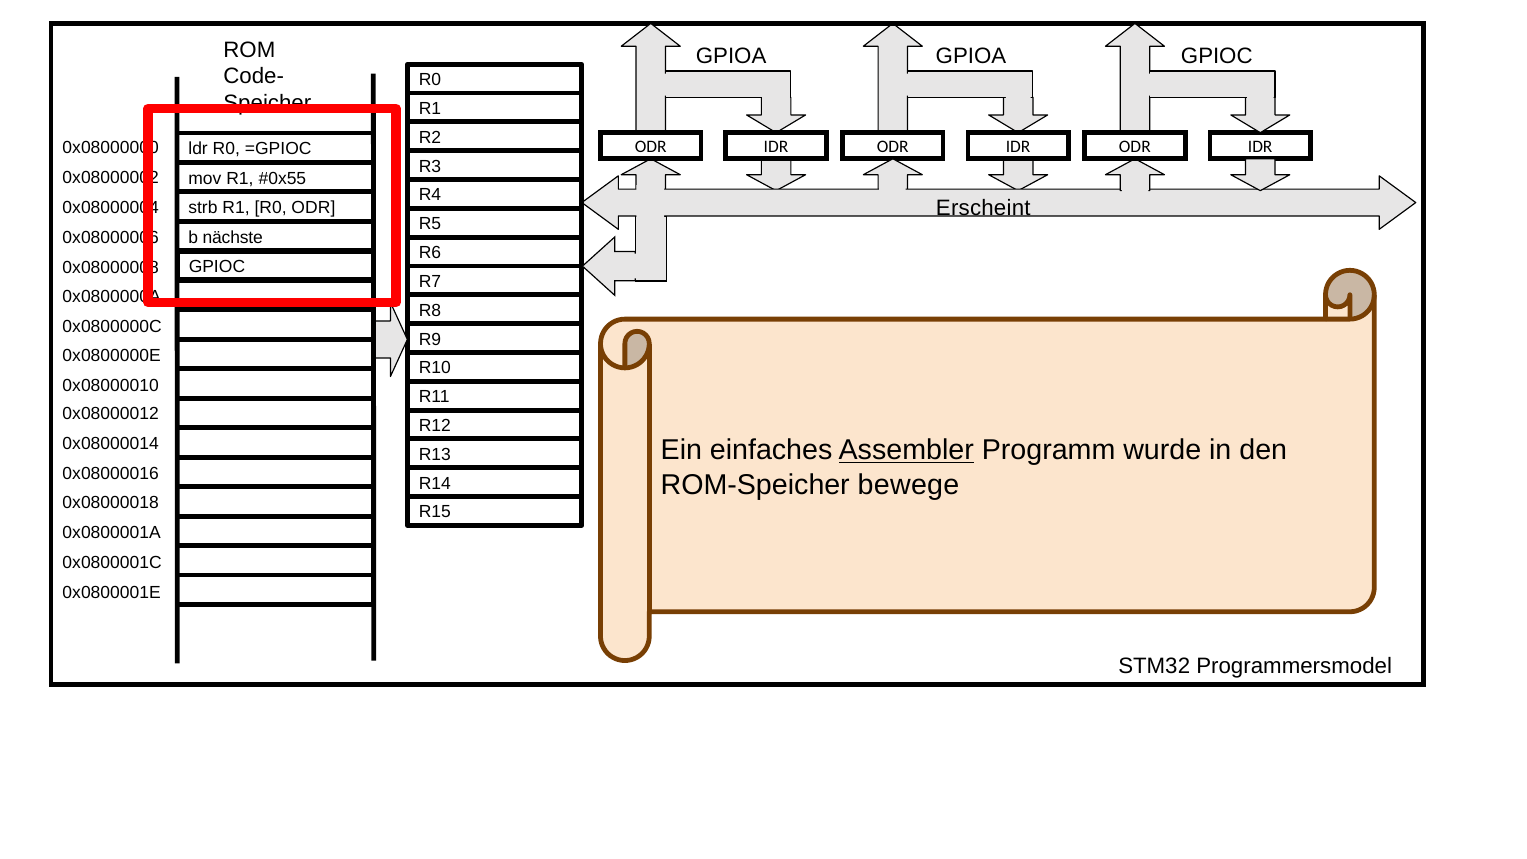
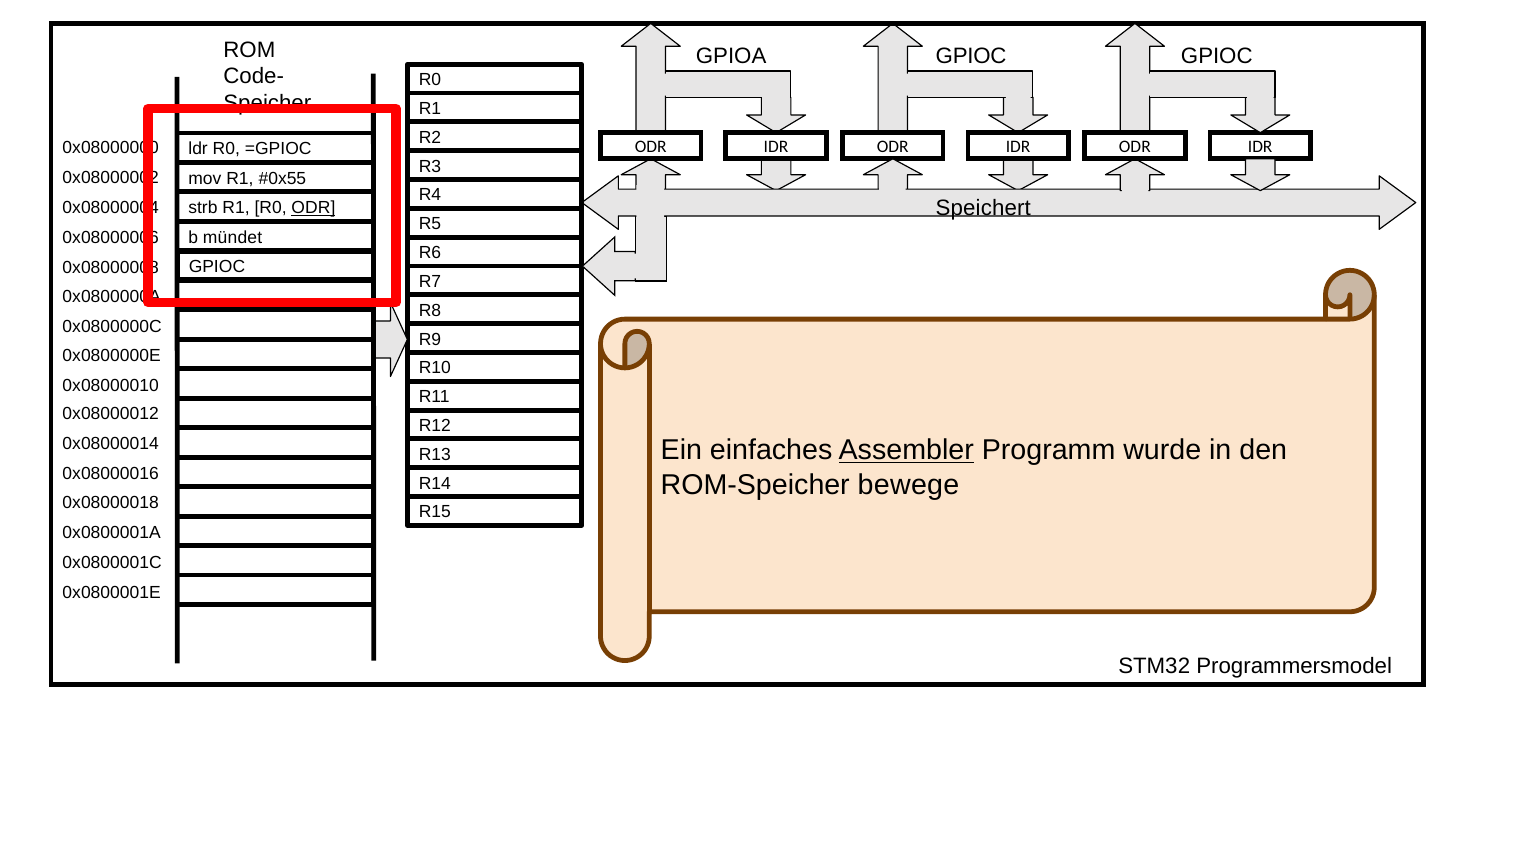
GPIOA: GPIOA -> GPIOC (971, 56)
Erscheint: Erscheint -> Speichert (983, 208)
ODR underline: none -> present (313, 208)
nächste: nächste -> mündet (233, 237)
